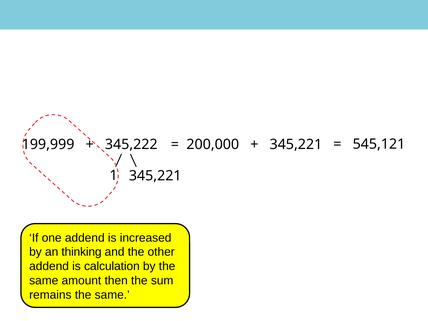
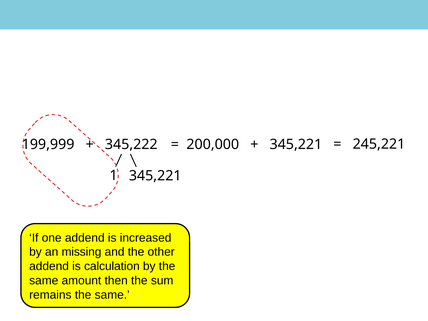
545,121: 545,121 -> 245,221 (379, 144)
thinking: thinking -> missing (81, 252)
